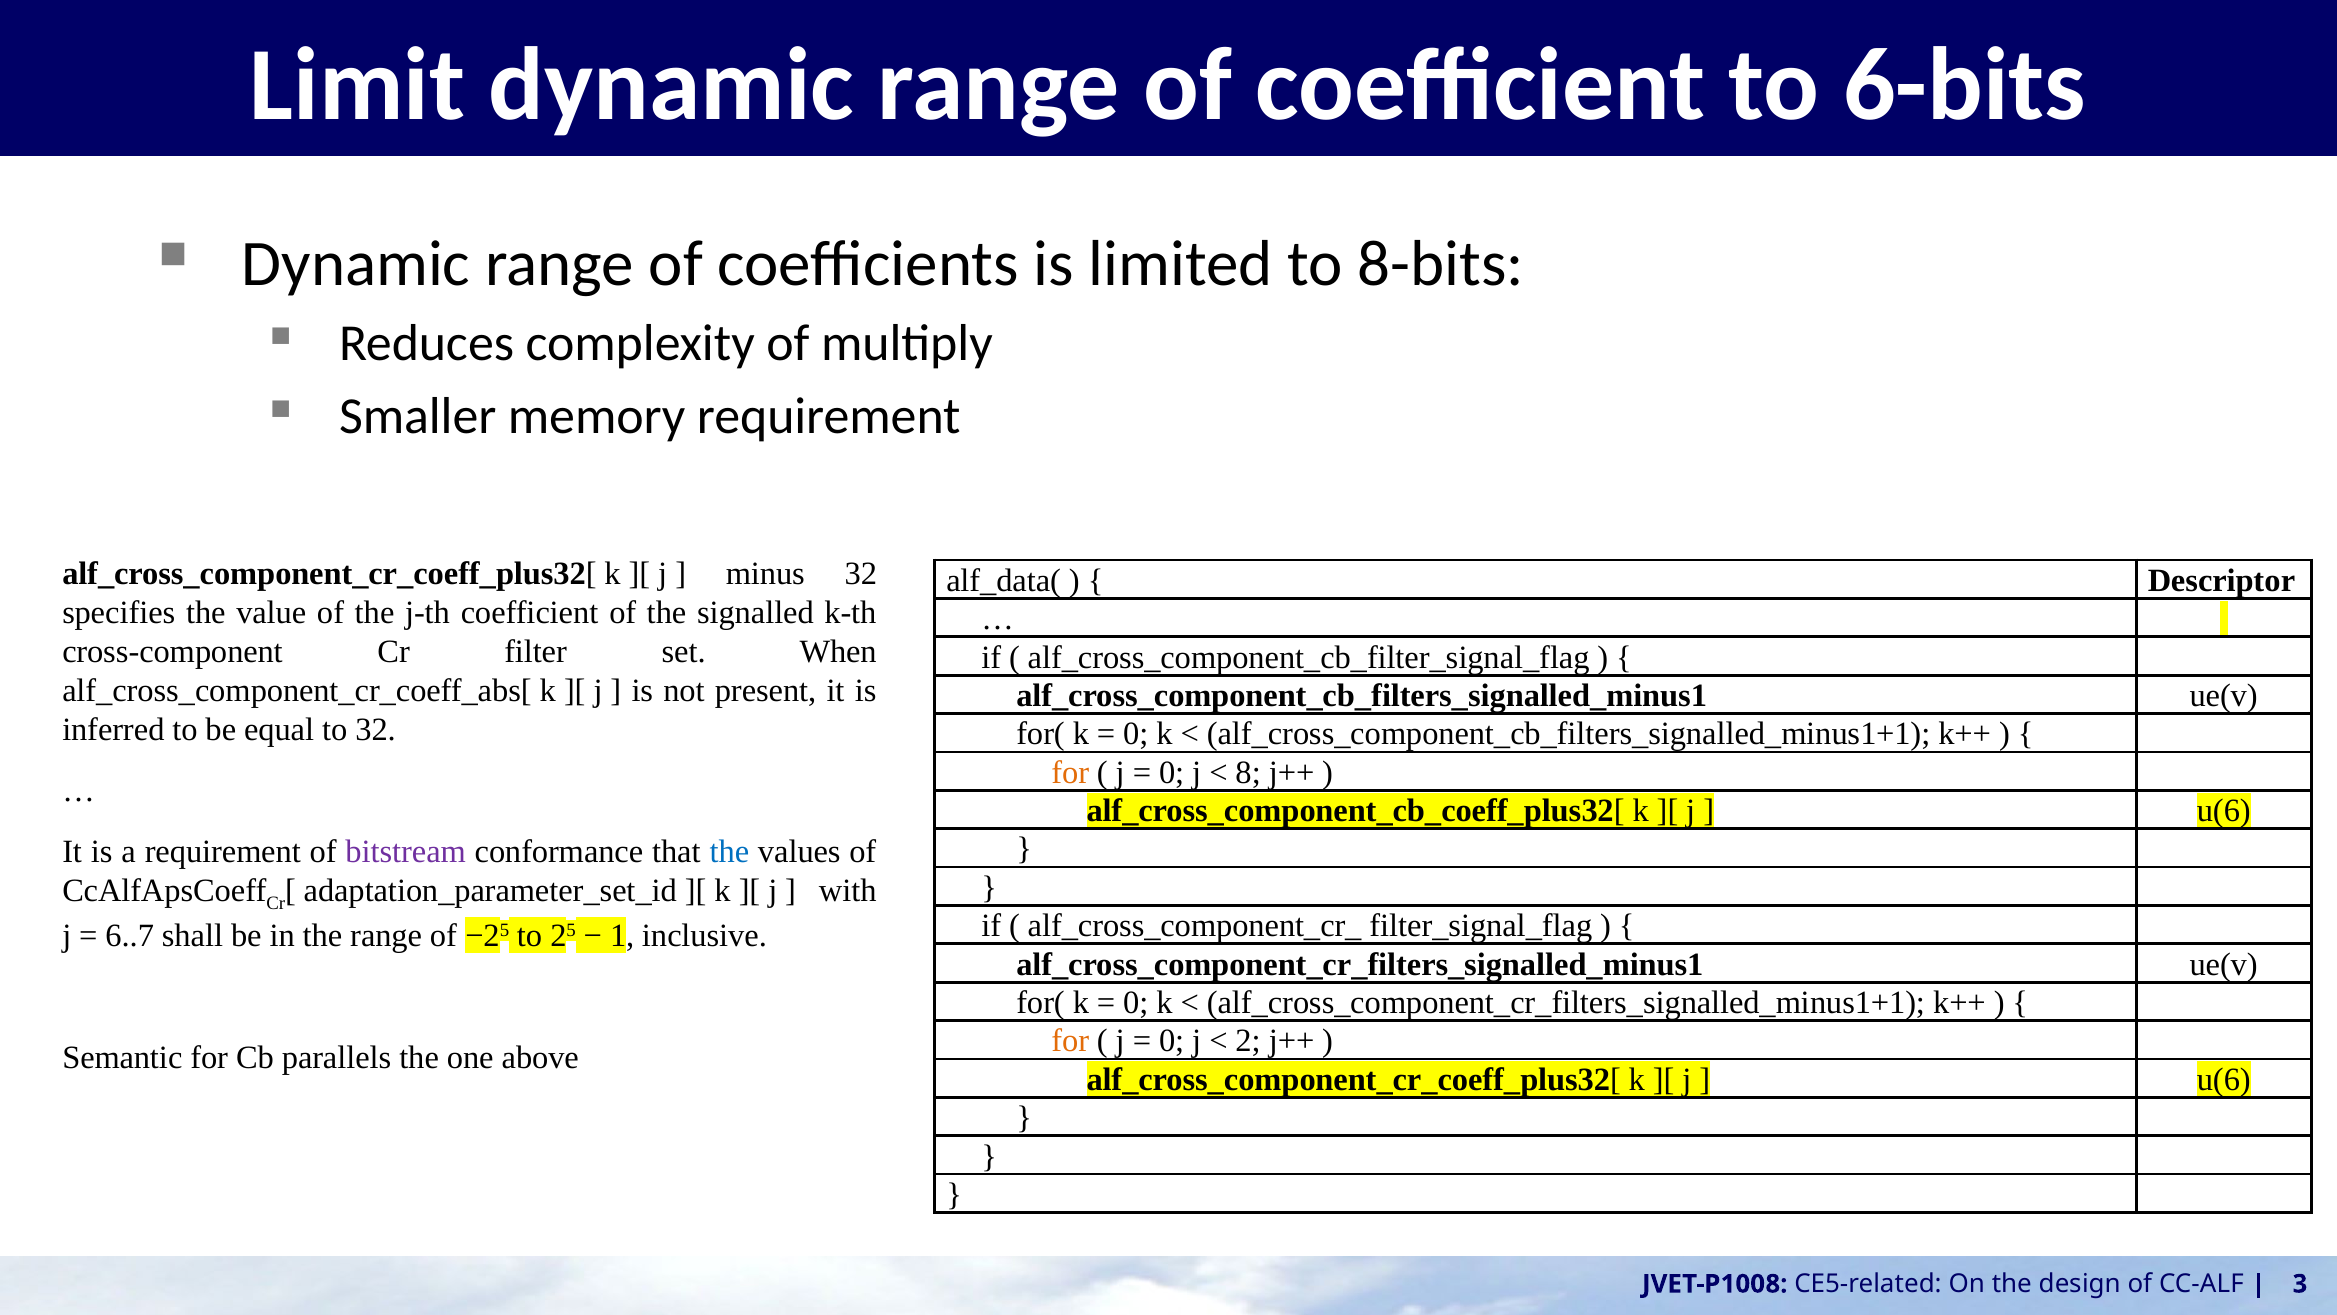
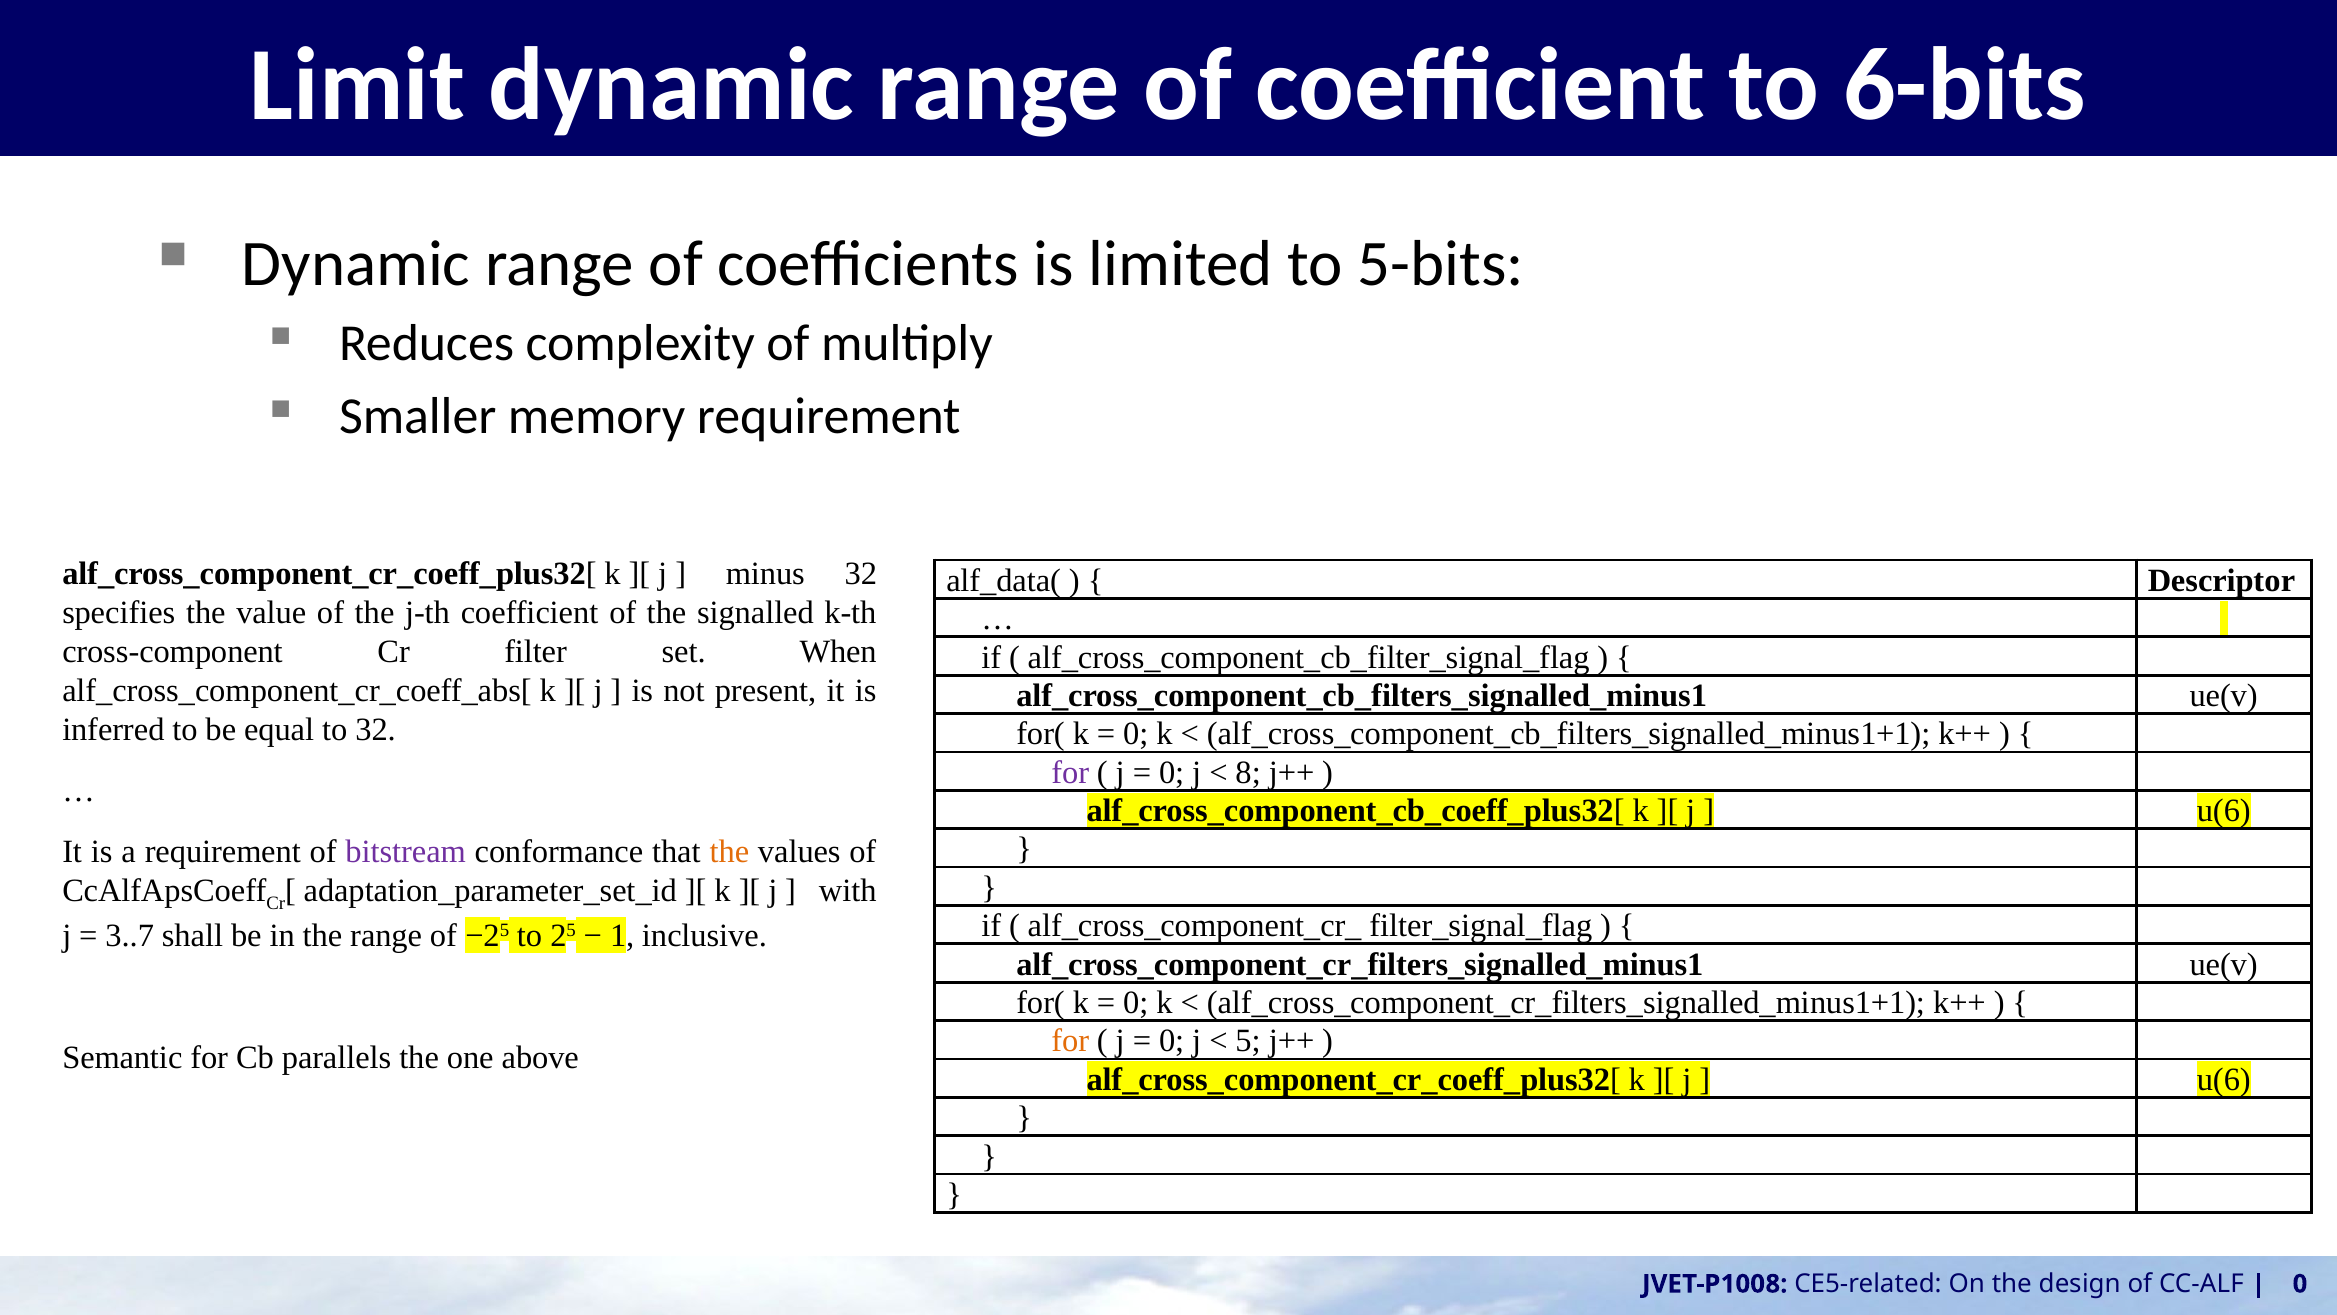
8-bits: 8-bits -> 5-bits (1441, 264)
for colour: orange -> purple (1070, 772)
the colour: blue -> orange (729, 852)
6..7: 6..7 -> 3..7 (130, 935)
2: 2 -> 5 (1248, 1041)
3: 3 -> 0 (2300, 1284)
